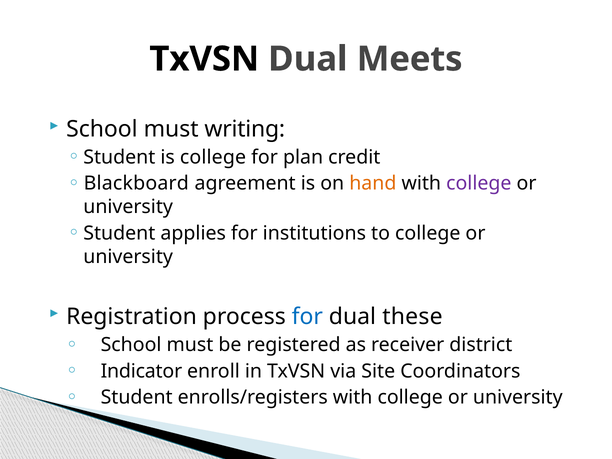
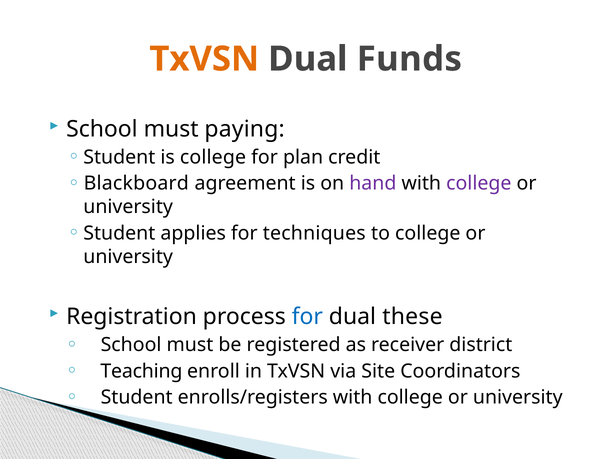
TxVSN colour: black -> orange (204, 59)
Meets: Meets -> Funds (409, 59)
writing: writing -> paying (245, 129)
hand colour: orange -> purple (373, 183)
institutions: institutions -> techniques (314, 233)
Indicator: Indicator -> Teaching (141, 371)
